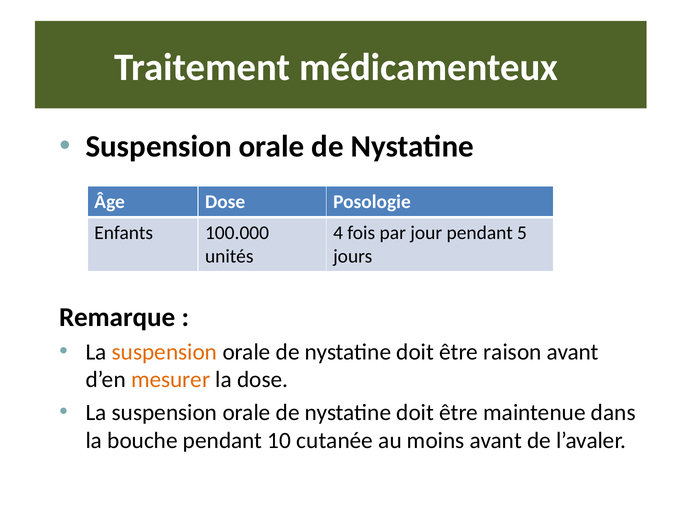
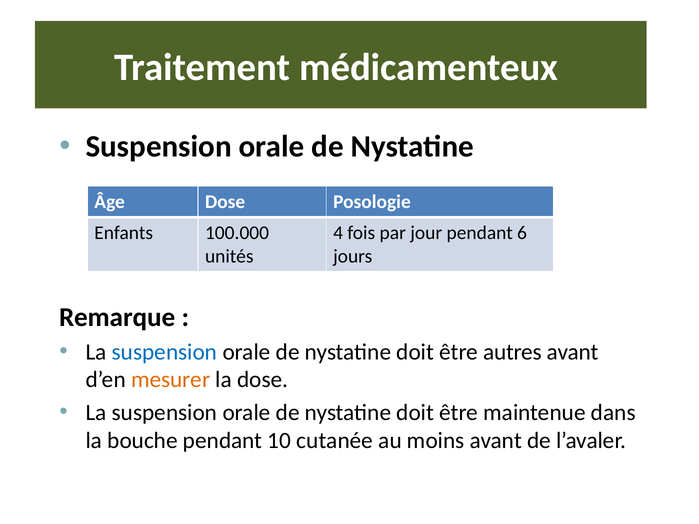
5: 5 -> 6 (522, 233)
suspension colour: orange -> blue (165, 352)
raison: raison -> autres (513, 352)
